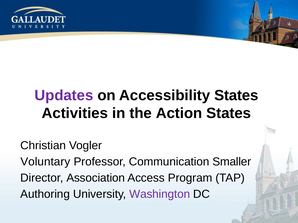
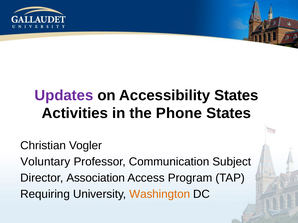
Action: Action -> Phone (179, 113)
Smaller: Smaller -> Subject (232, 162)
Authoring: Authoring -> Requiring (45, 195)
Washington colour: purple -> orange (160, 195)
